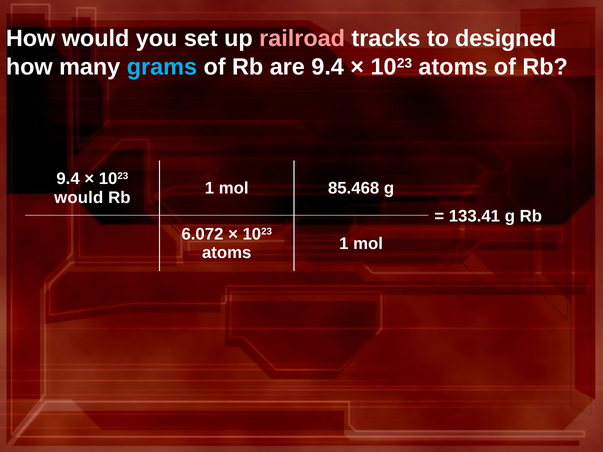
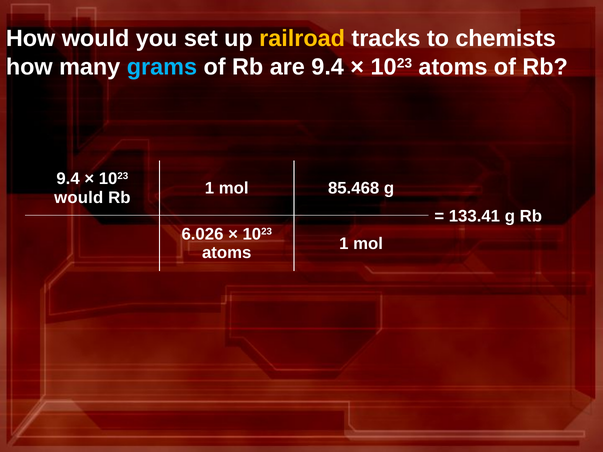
railroad colour: pink -> yellow (302, 39)
designed: designed -> chemists (506, 39)
6.072: 6.072 -> 6.026 (202, 234)
